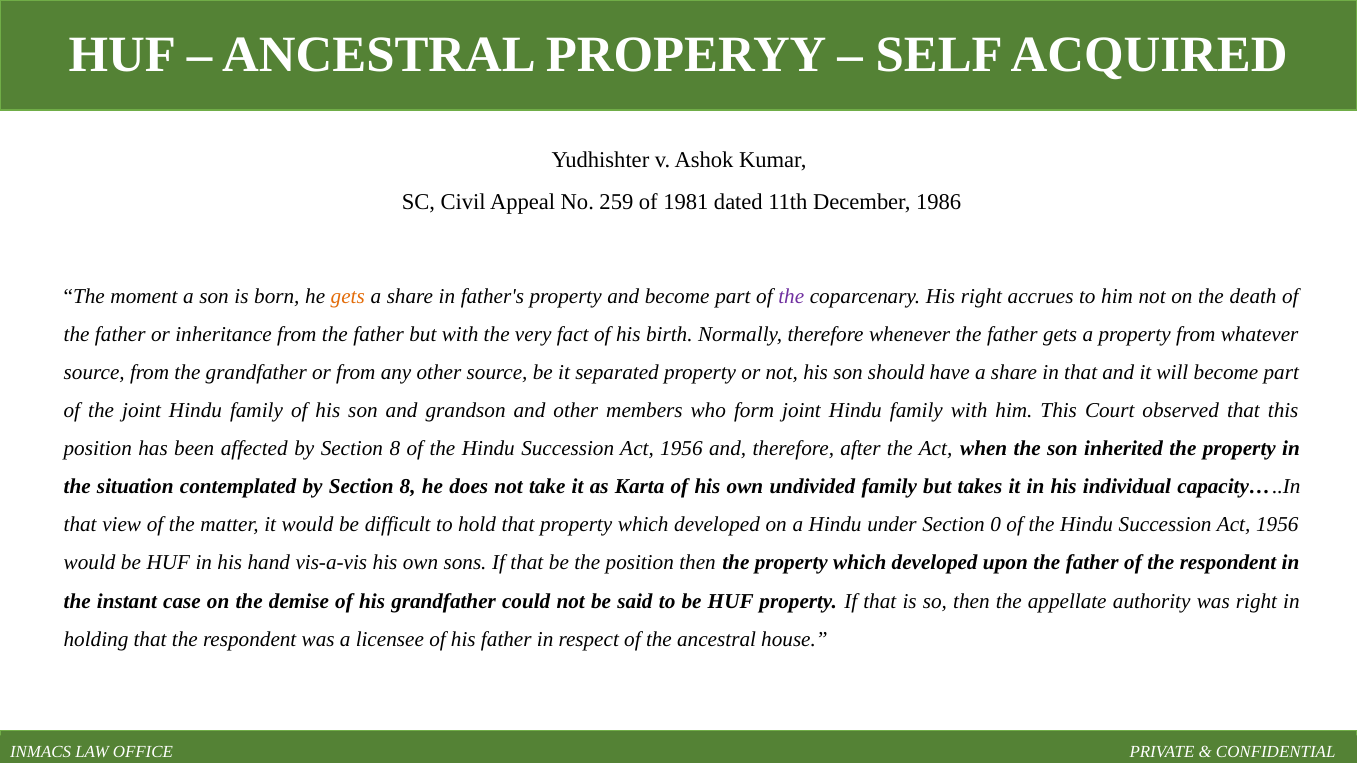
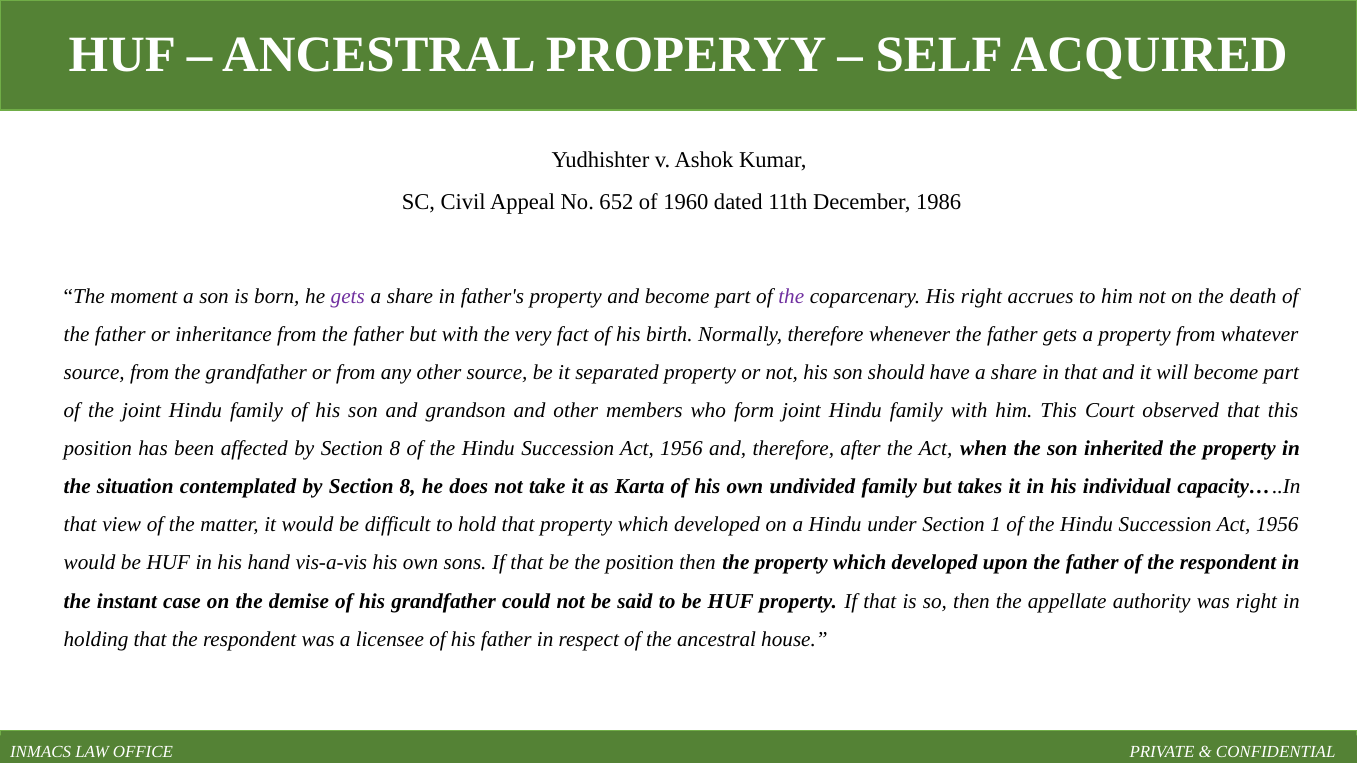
259: 259 -> 652 (616, 202)
1981: 1981 -> 1960 (686, 202)
gets colour: orange -> purple (348, 296)
0: 0 -> 1 (996, 525)
